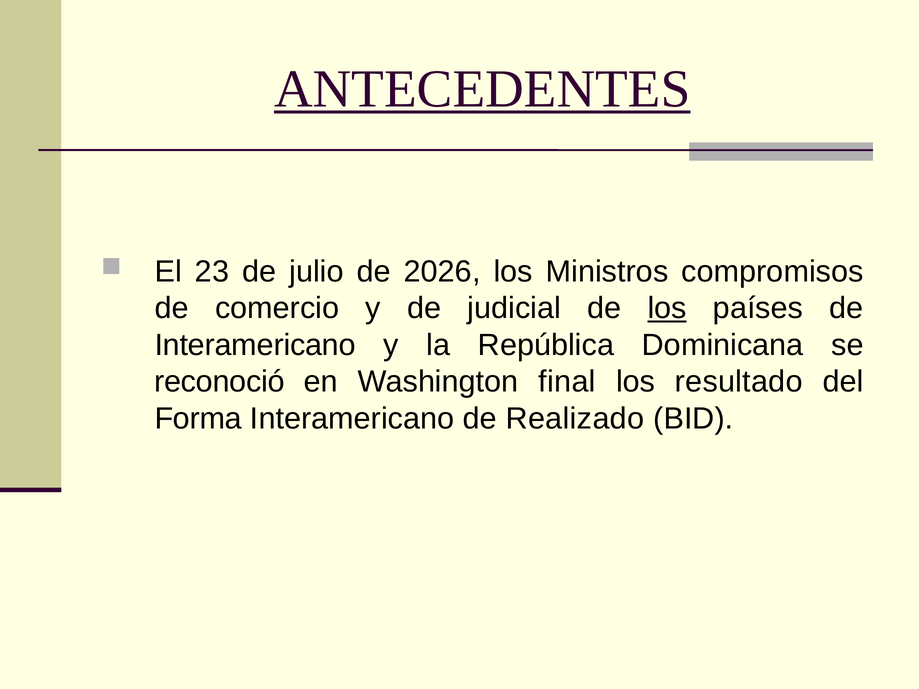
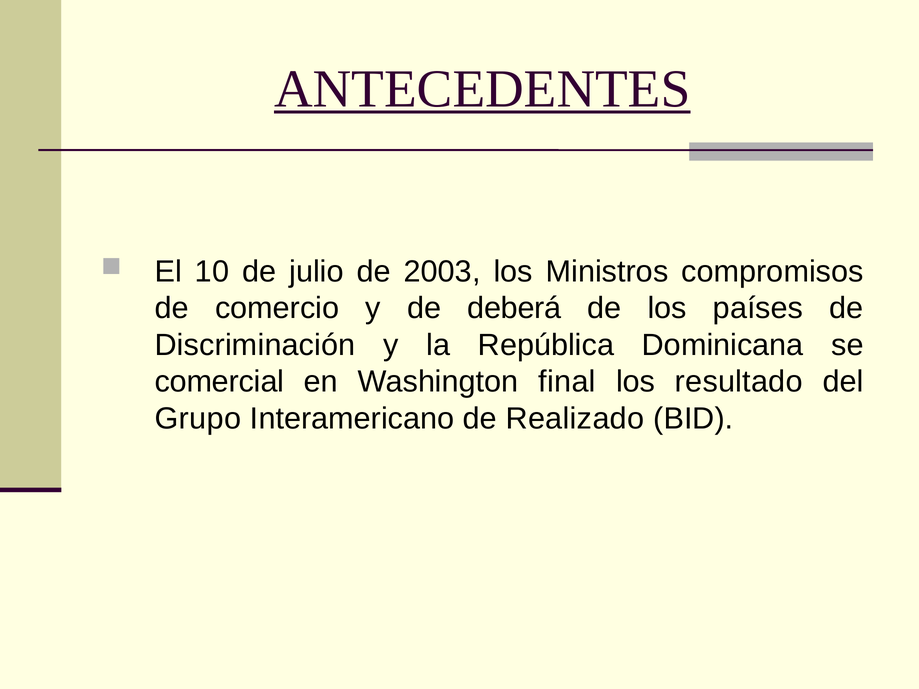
23: 23 -> 10 (212, 272)
2026: 2026 -> 2003 (442, 272)
judicial: judicial -> deberá (514, 308)
los underline: present -> none (667, 308)
Interamericano: Interamericano -> Discriminación (255, 345)
reconoció: reconoció -> comercial (219, 382)
Forma: Forma -> Grupo (198, 419)
